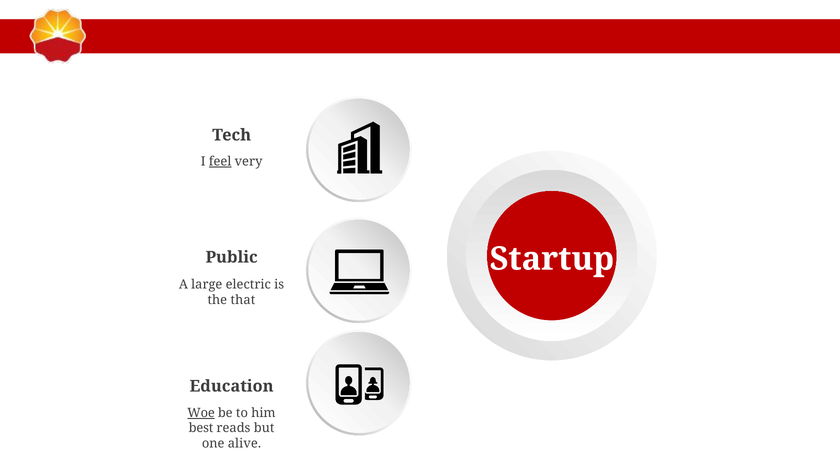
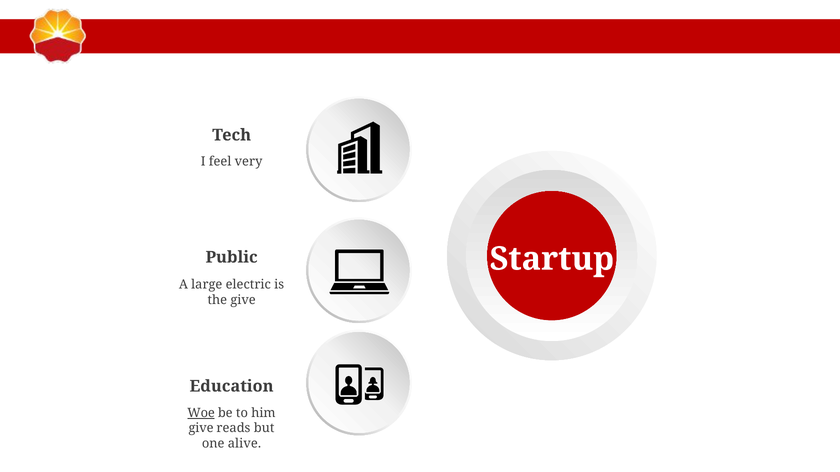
feel underline: present -> none (220, 162)
the that: that -> give (243, 300)
best: best -> give (201, 429)
